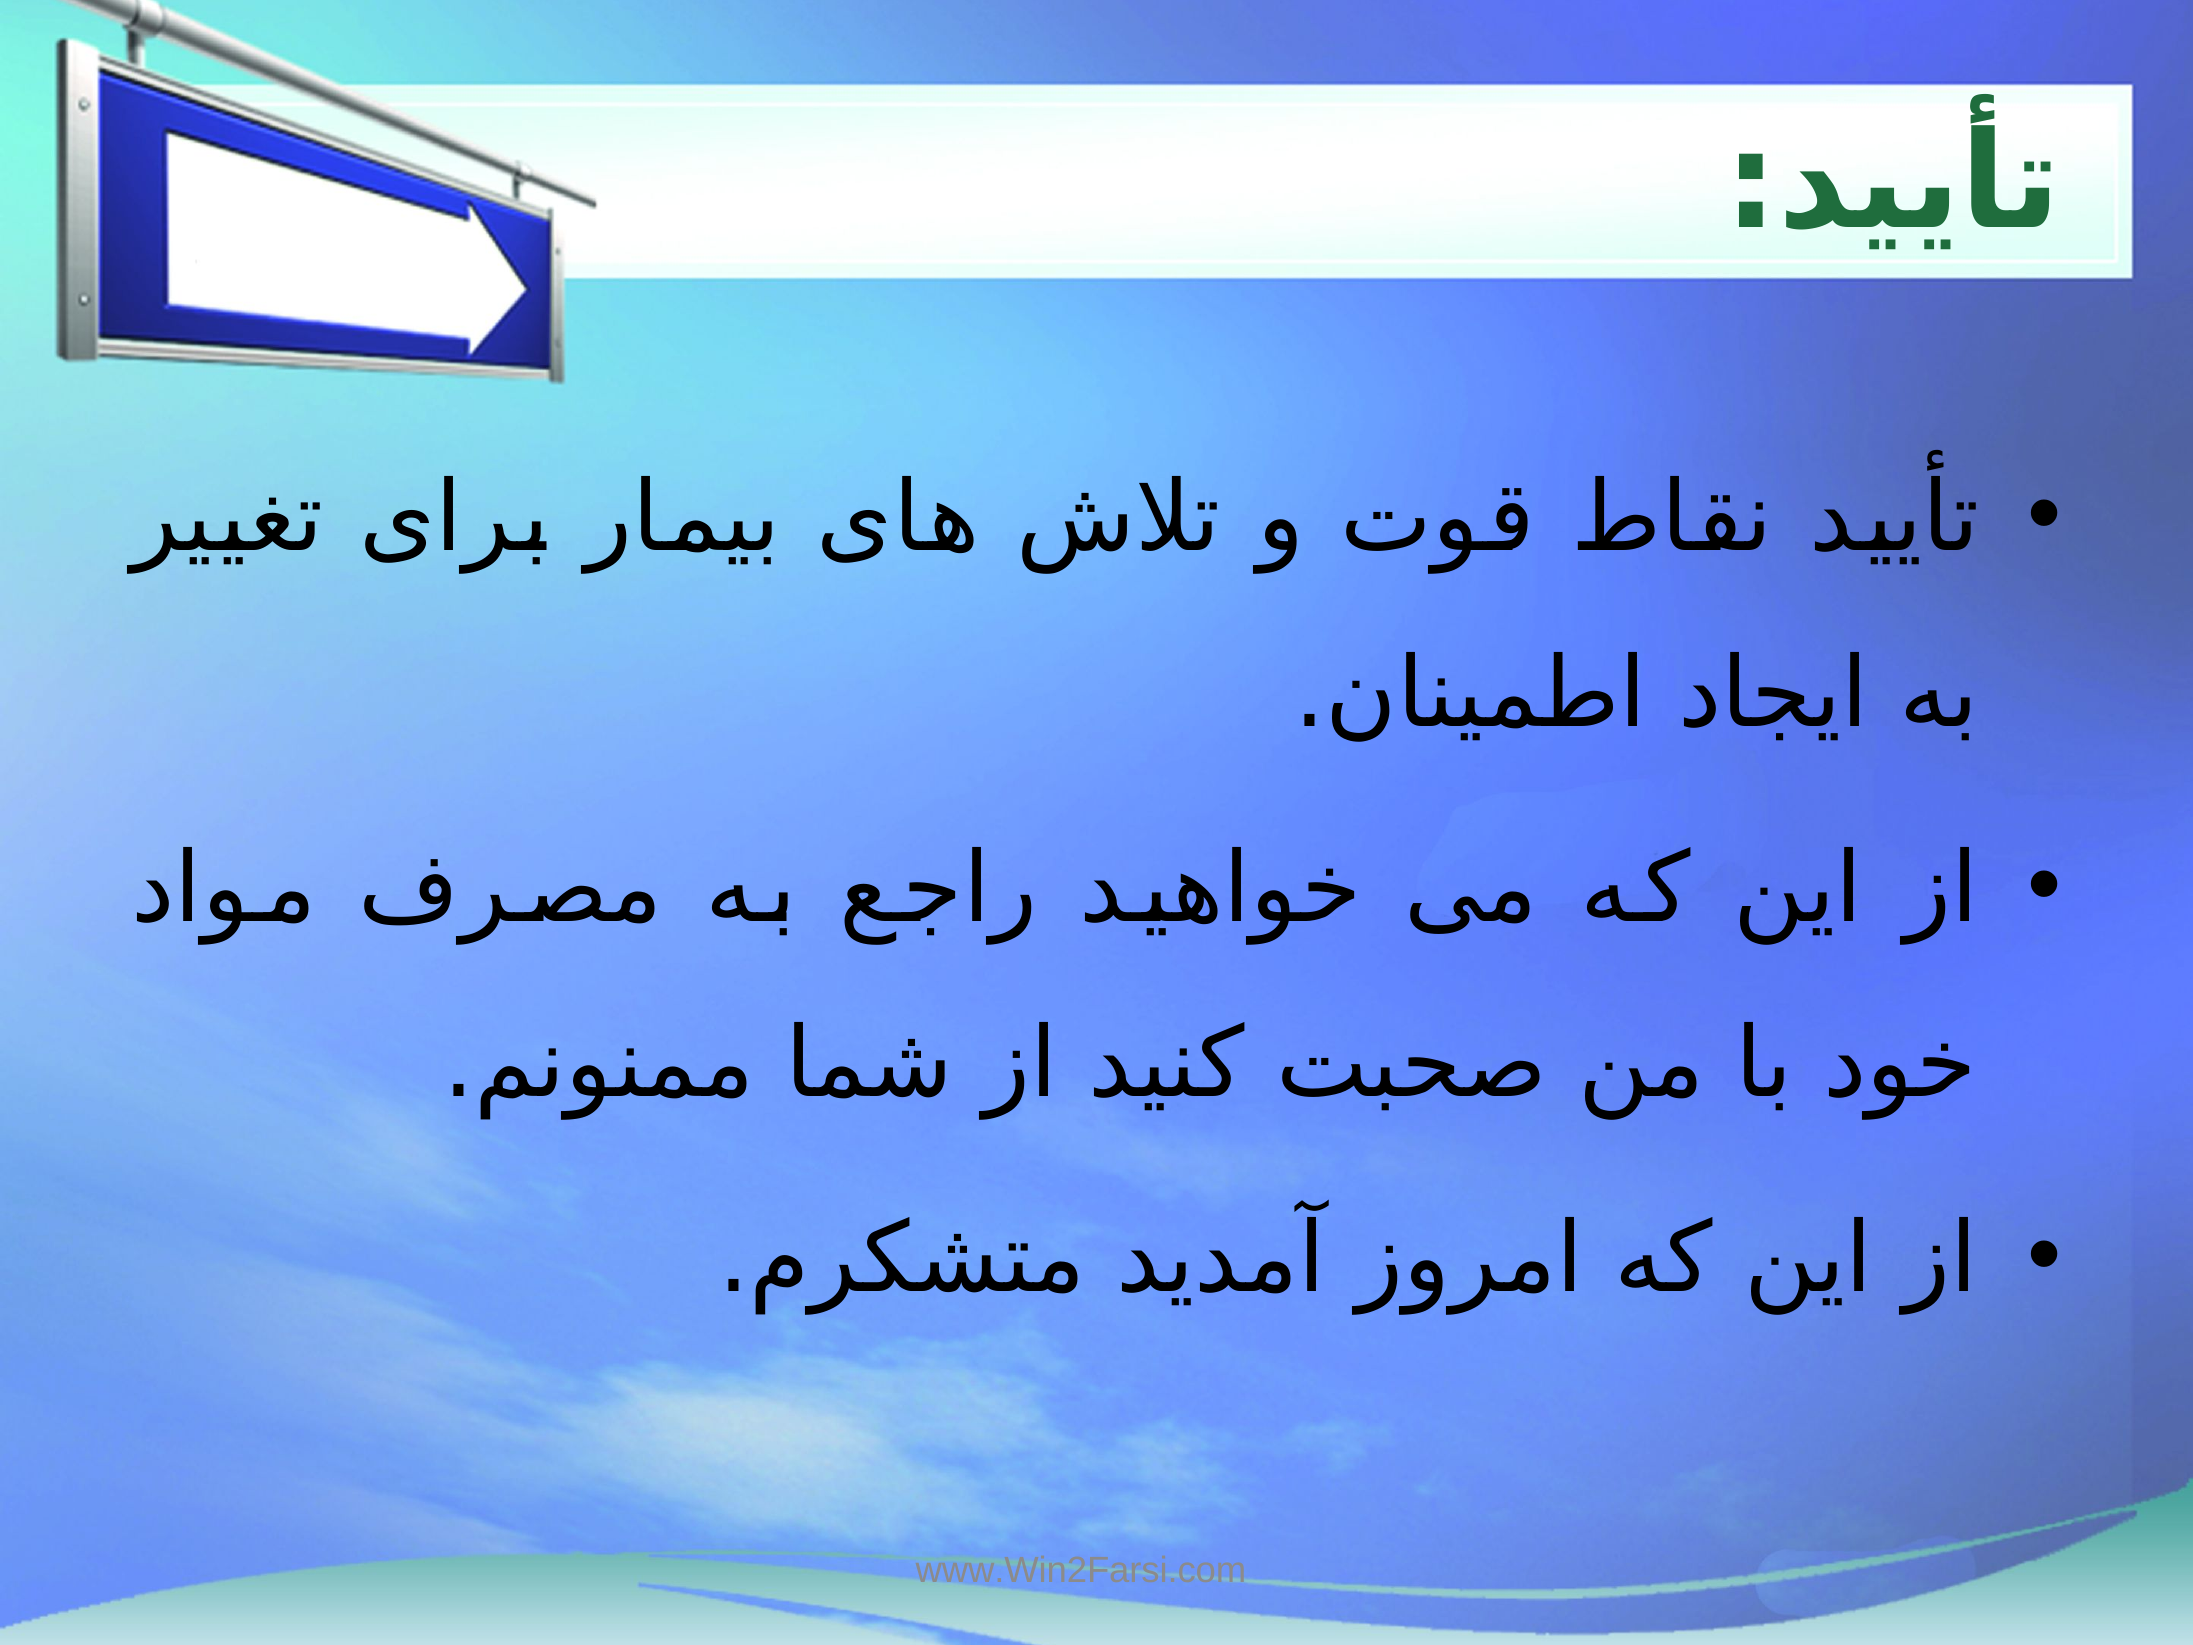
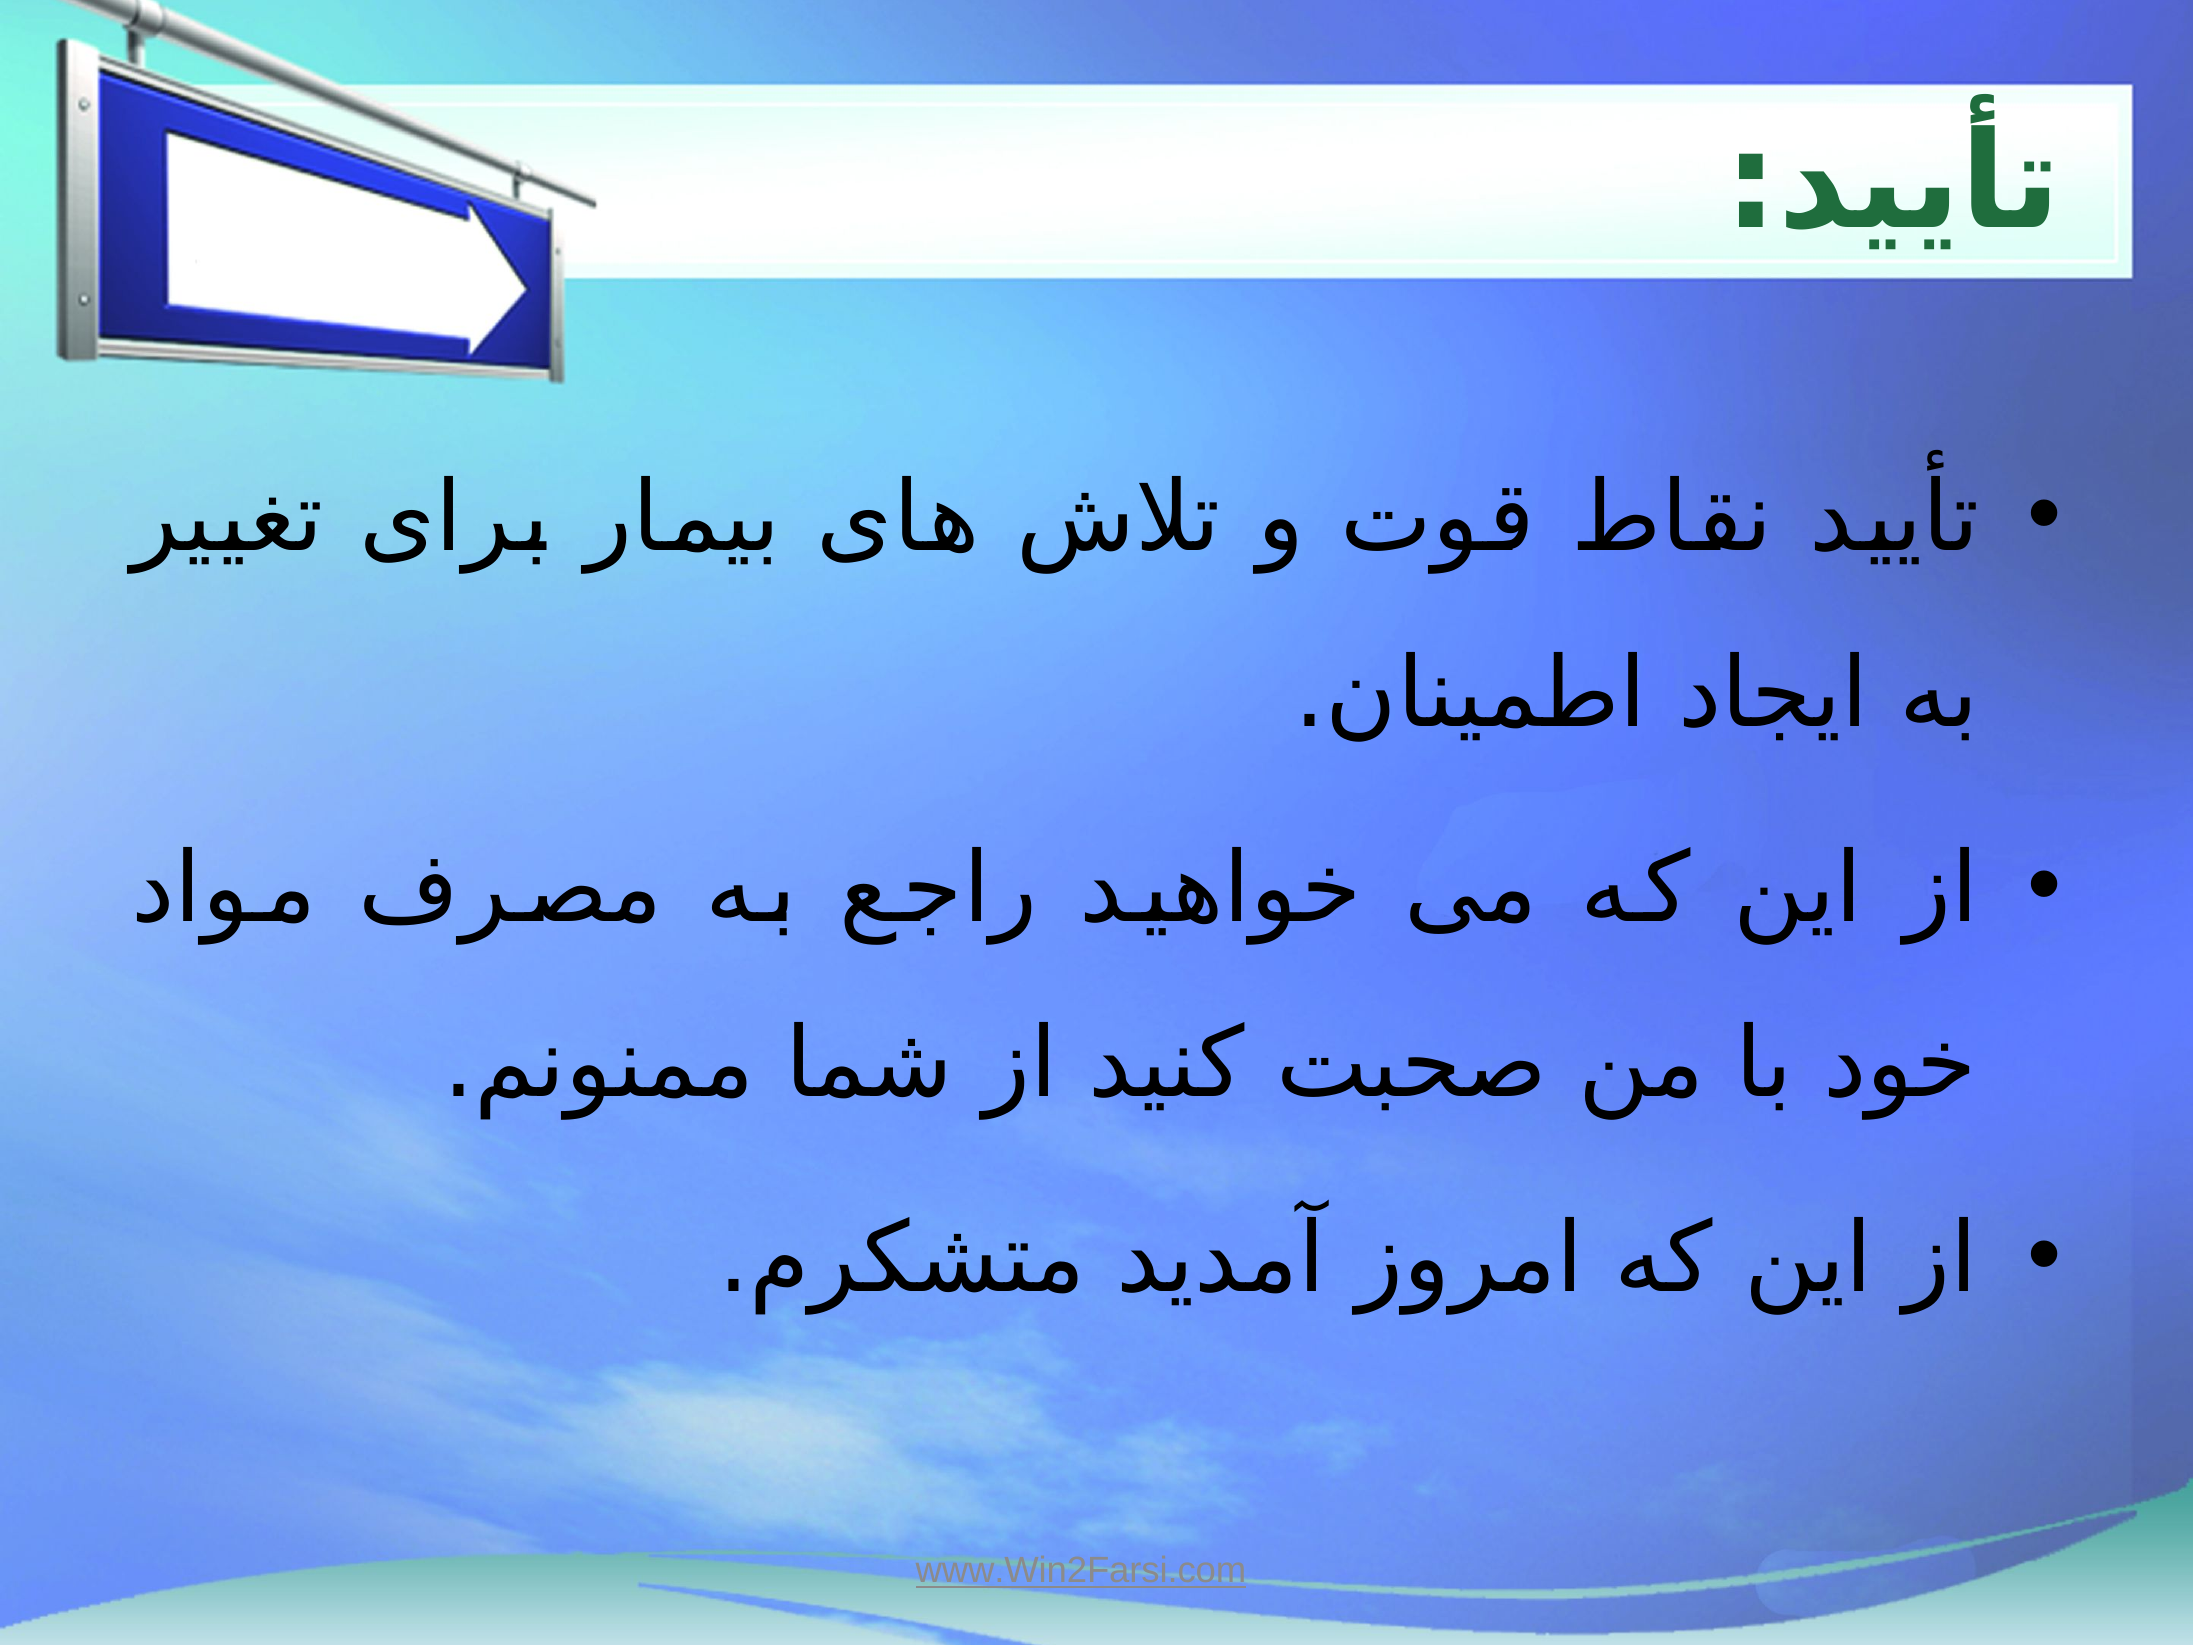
www.Win2Farsi.com underline: none -> present (1081, 1571)
